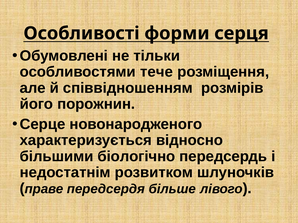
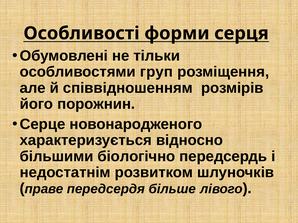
тече: тече -> груп (156, 72)
